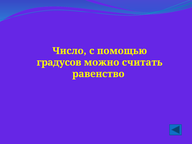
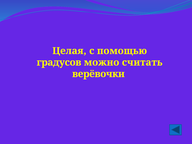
Число: Число -> Целая (69, 51)
равенство: равенство -> верёвочки (98, 74)
